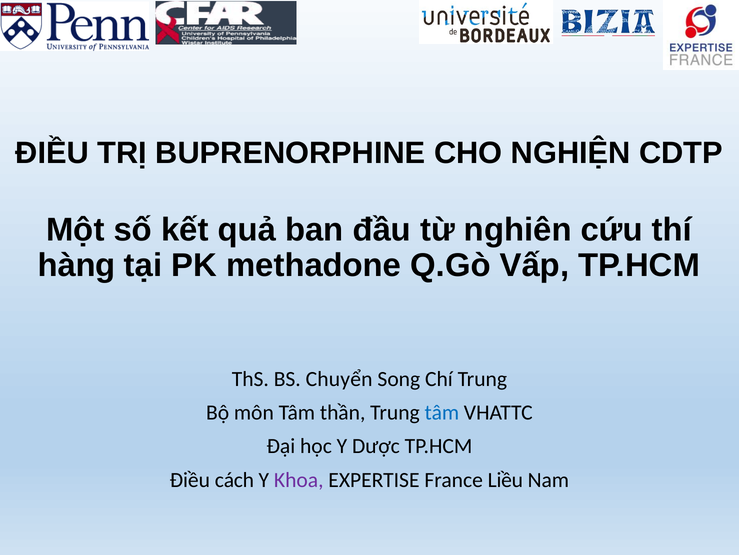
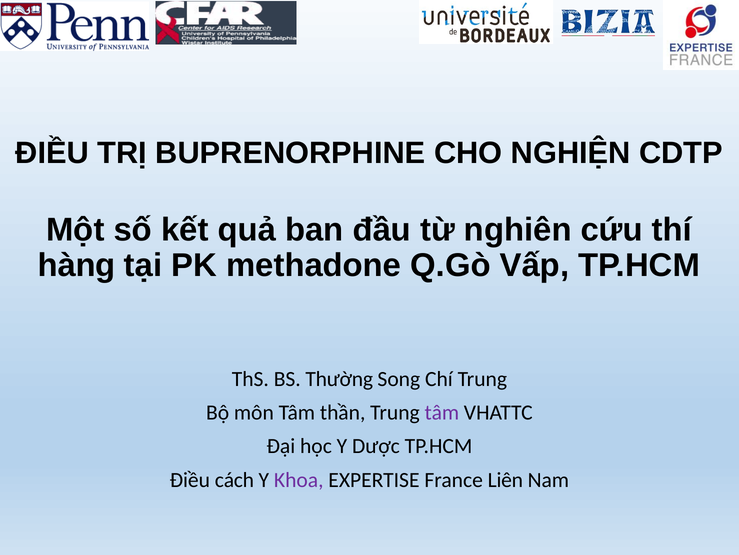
Chuyển: Chuyển -> Thường (339, 379)
tâm colour: blue -> purple (442, 412)
Liều: Liều -> Liên (505, 479)
